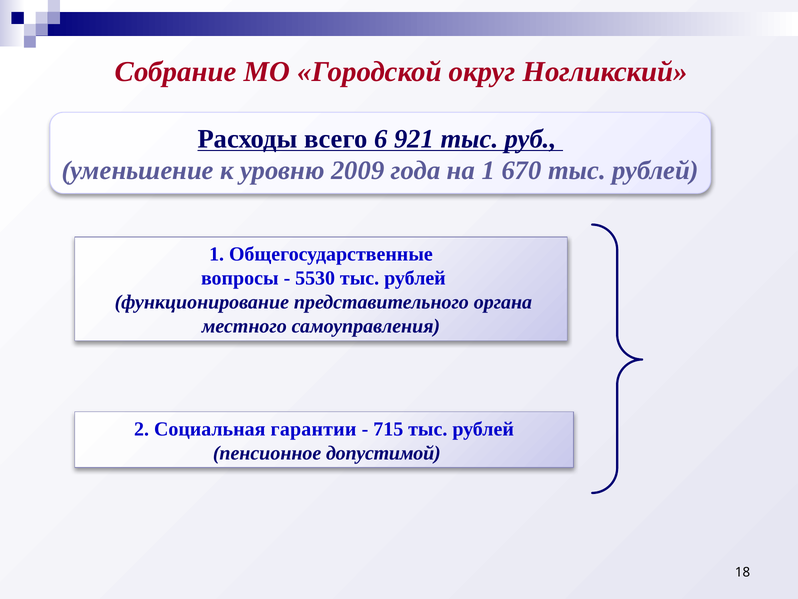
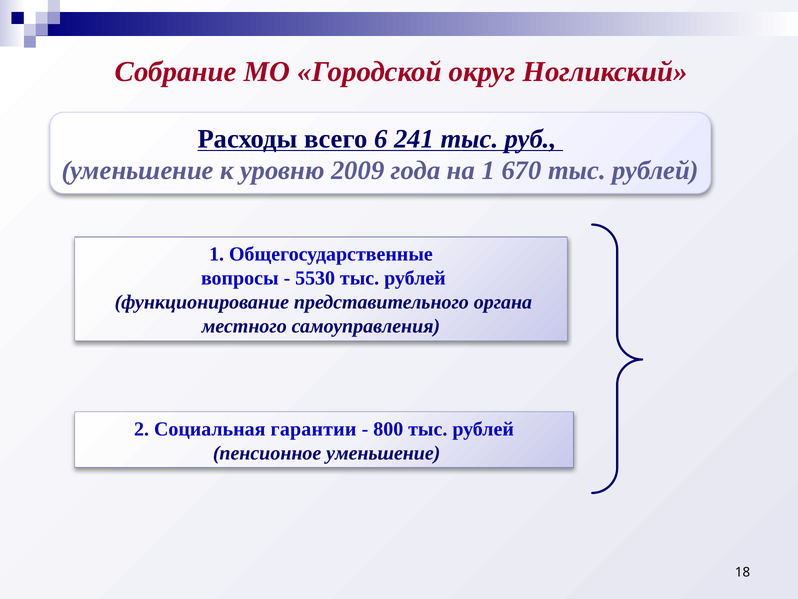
921: 921 -> 241 (414, 139)
715: 715 -> 800 (388, 429)
пенсионное допустимой: допустимой -> уменьшение (383, 453)
